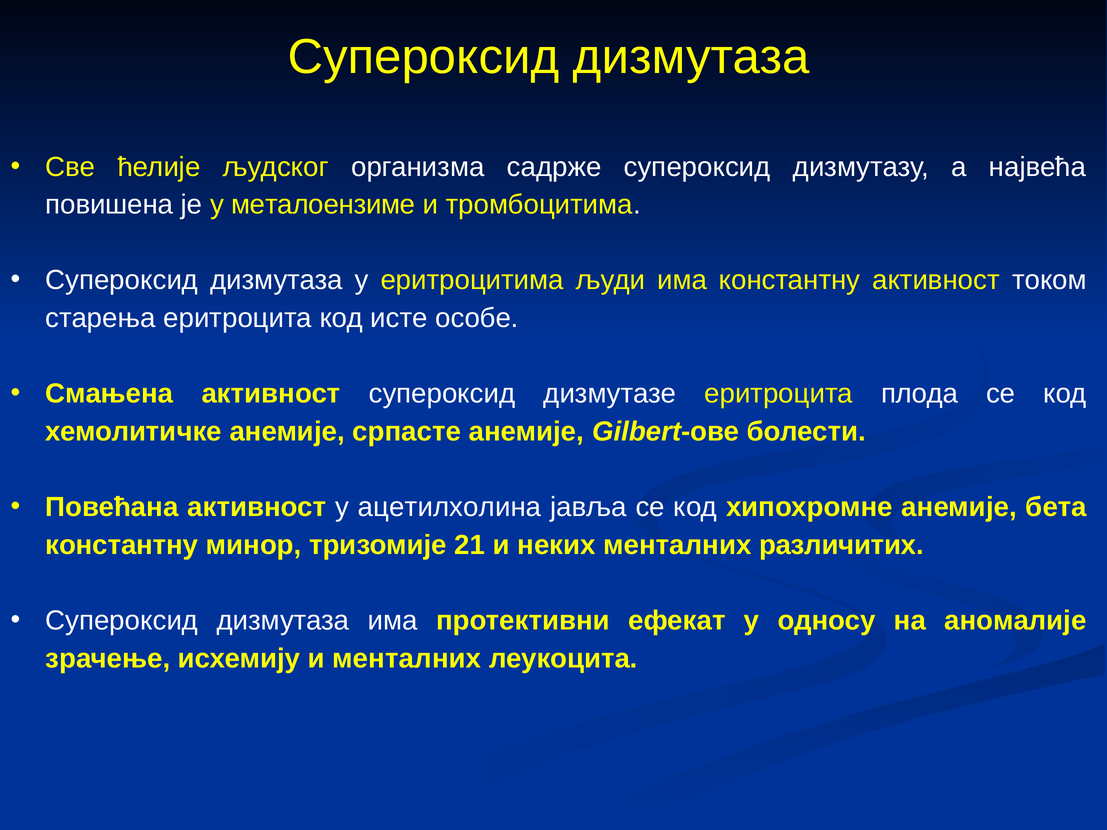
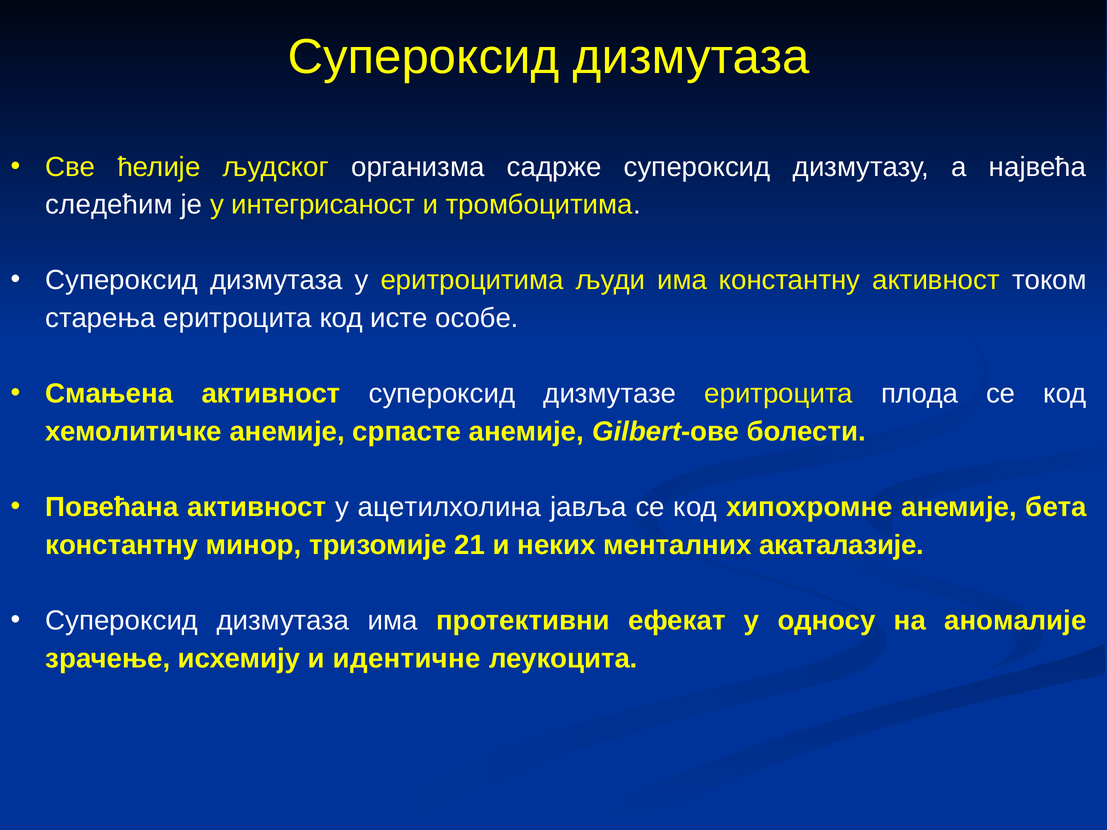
повишена: повишена -> следећим (109, 205)
металоензиме: металоензиме -> интегрисаност (323, 205)
различитих: различитих -> акаталазије (841, 545)
и менталних: менталних -> идентичне (407, 659)
